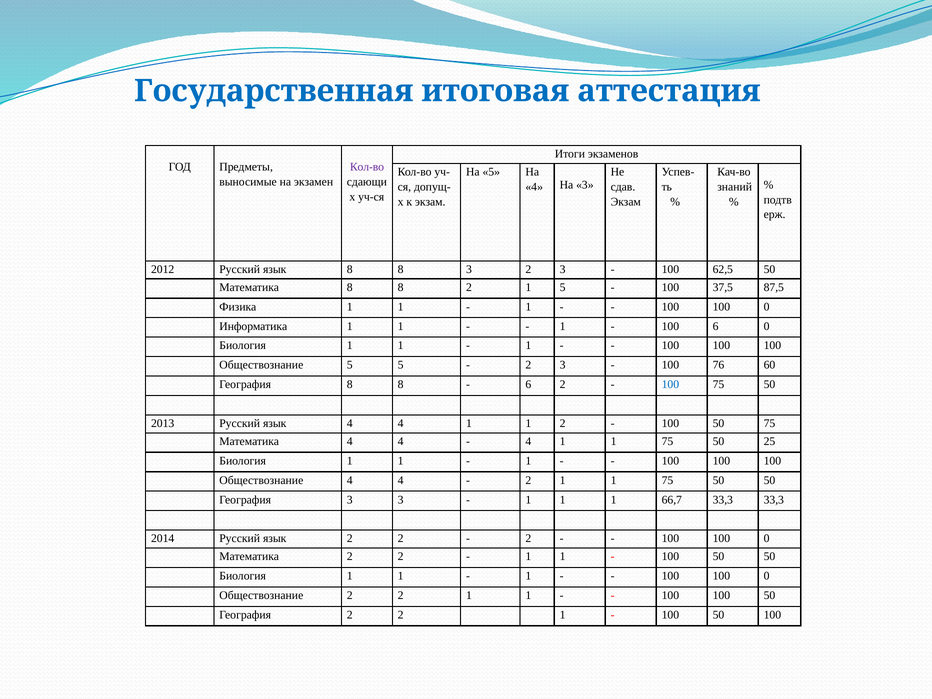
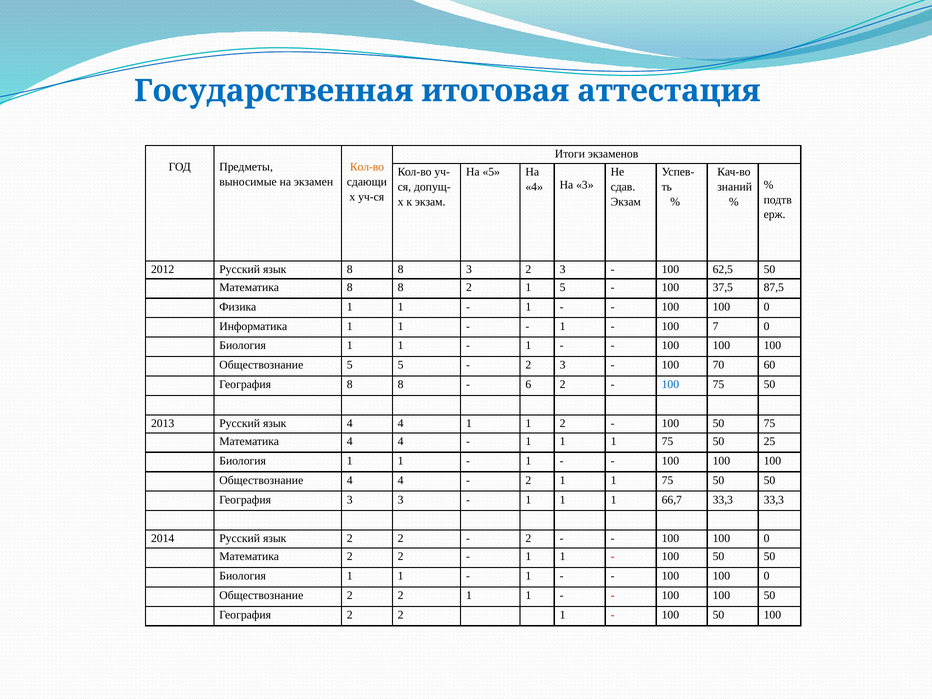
Кол-во colour: purple -> orange (367, 167)
100 6: 6 -> 7 (716, 326)
76: 76 -> 70 (718, 365)
4: 4 -> 1 (528, 441)
